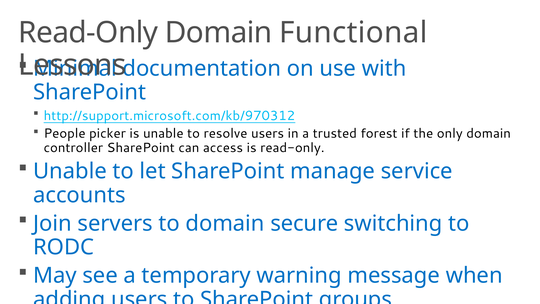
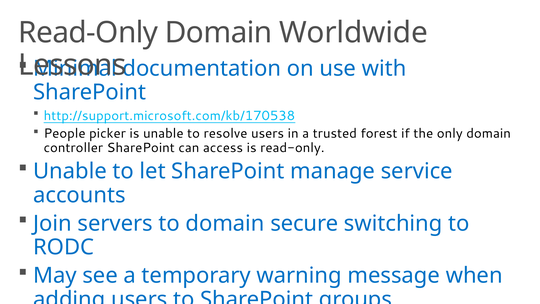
Functional: Functional -> Worldwide (353, 33)
http://support.microsoft.com/kb/970312: http://support.microsoft.com/kb/970312 -> http://support.microsoft.com/kb/170538 (169, 116)
